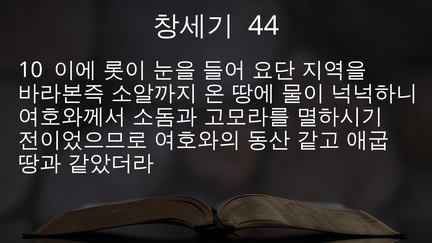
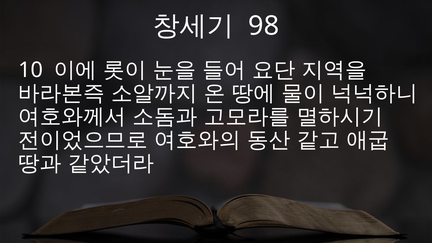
44: 44 -> 98 (264, 26)
